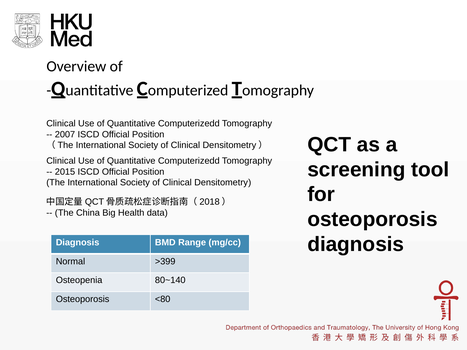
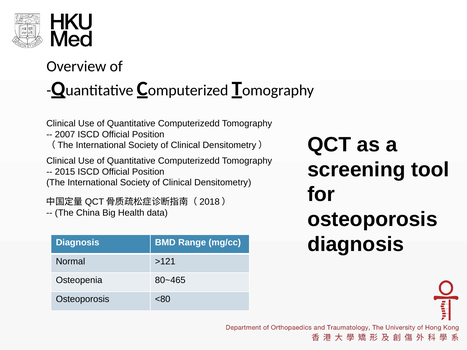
>399: >399 -> >121 (165, 262)
80~140: 80~140 -> 80~465 (170, 280)
